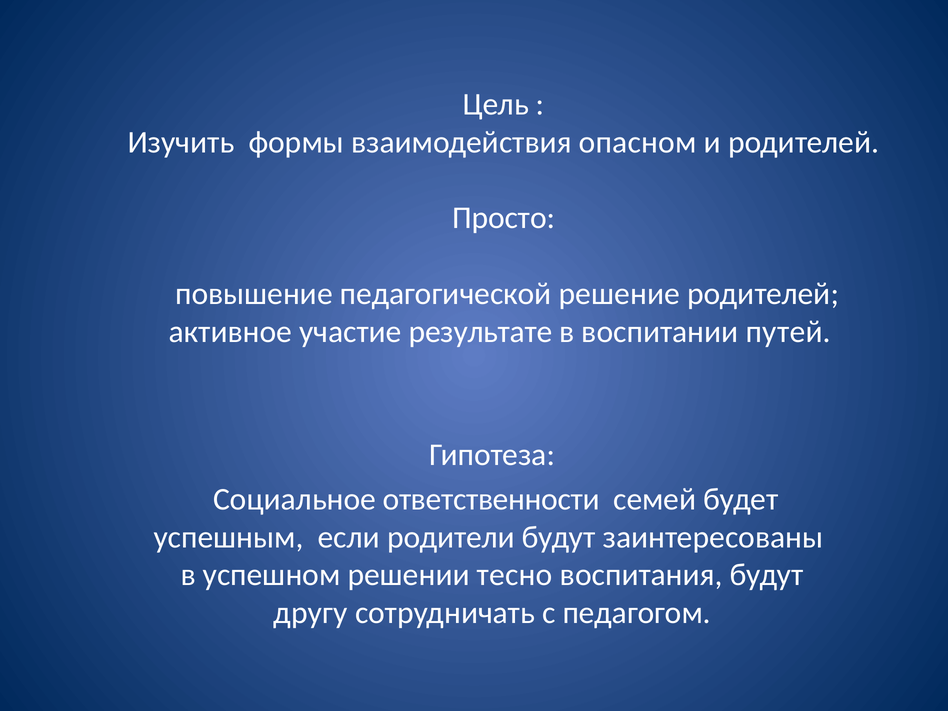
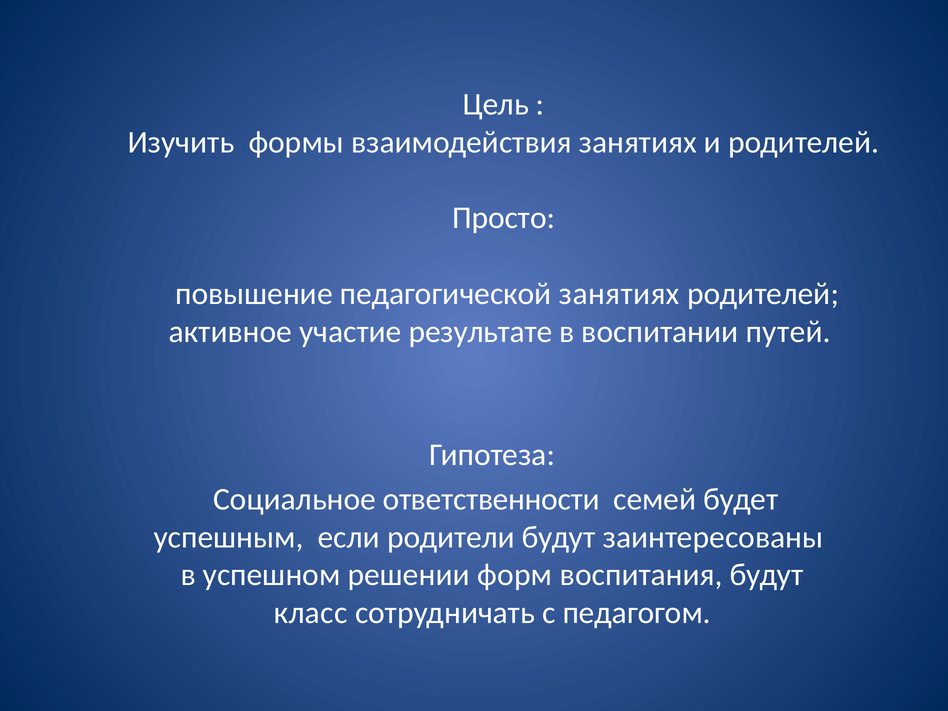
взаимодействия опасном: опасном -> занятиях (638, 142)
педагогической решение: решение -> занятиях (619, 294)
тесно: тесно -> форм (515, 575)
другу: другу -> класс (310, 613)
